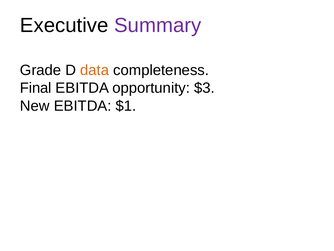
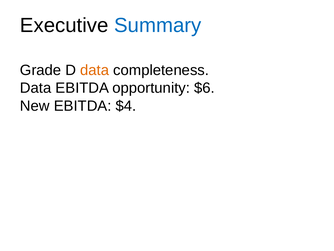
Summary colour: purple -> blue (158, 25)
Final: Final -> Data (36, 88)
$3: $3 -> $6 (204, 88)
$1: $1 -> $4 (126, 106)
